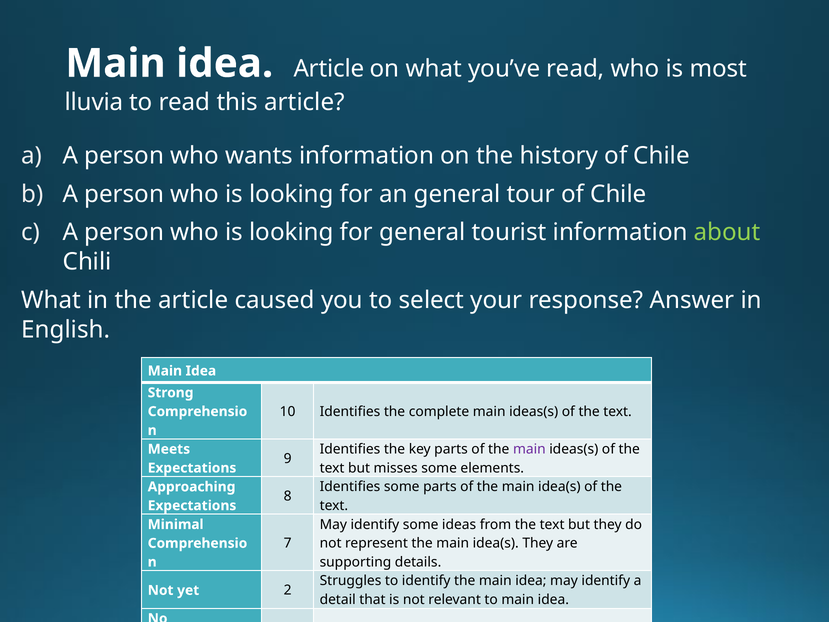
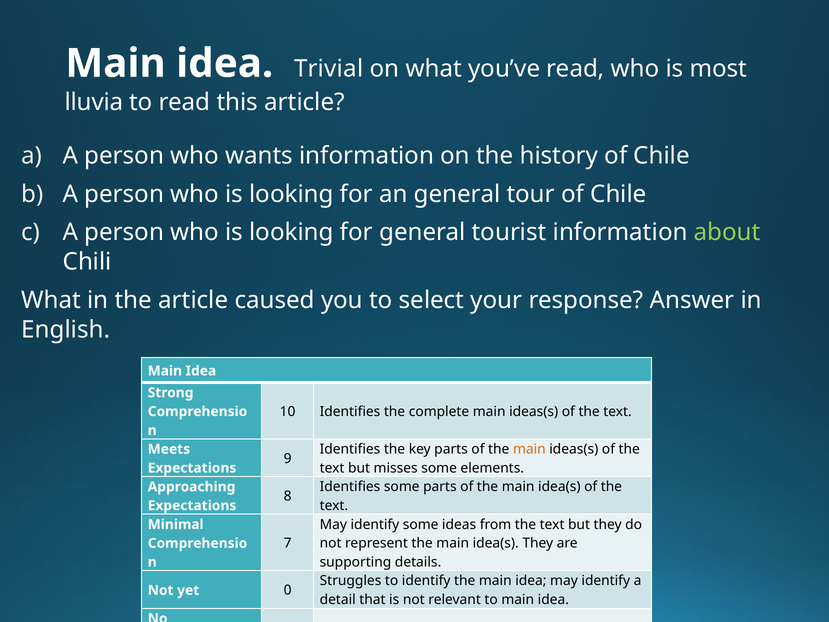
idea Article: Article -> Trivial (329, 69)
main colour: purple -> orange (529, 449)
2: 2 -> 0 (288, 590)
